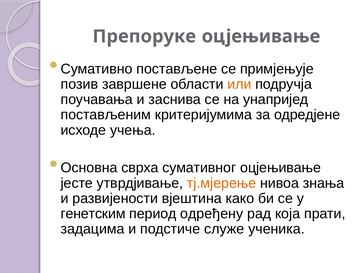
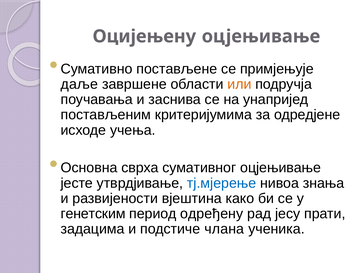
Препоруке: Препоруке -> Оцијењену (144, 36)
позив: позив -> даље (79, 84)
тј.мјерење colour: orange -> blue (222, 183)
која: која -> јесу (288, 214)
служе: служе -> члана (224, 229)
